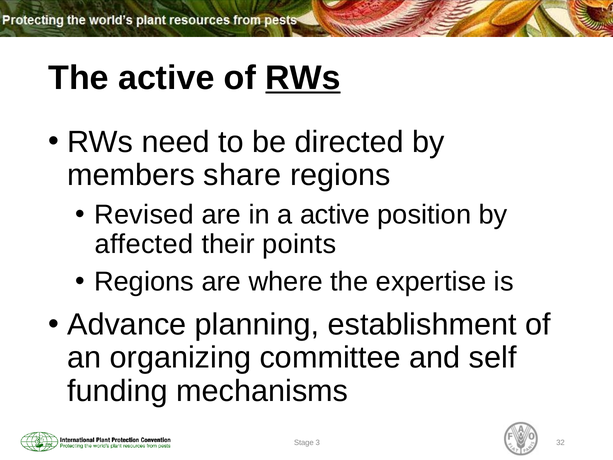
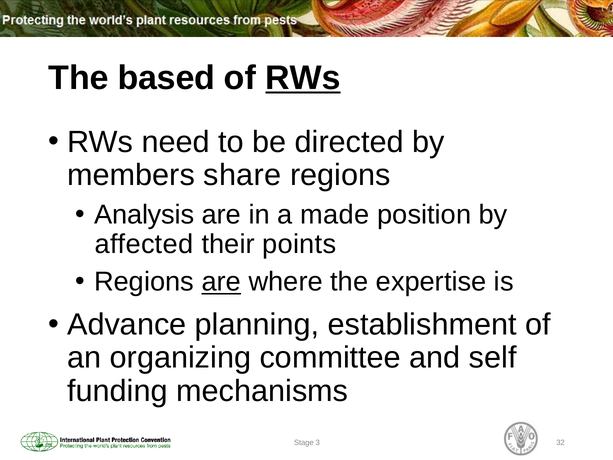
The active: active -> based (166, 78)
Revised: Revised -> Analysis (144, 215)
a active: active -> made (335, 215)
are underline: none -> present (221, 282)
